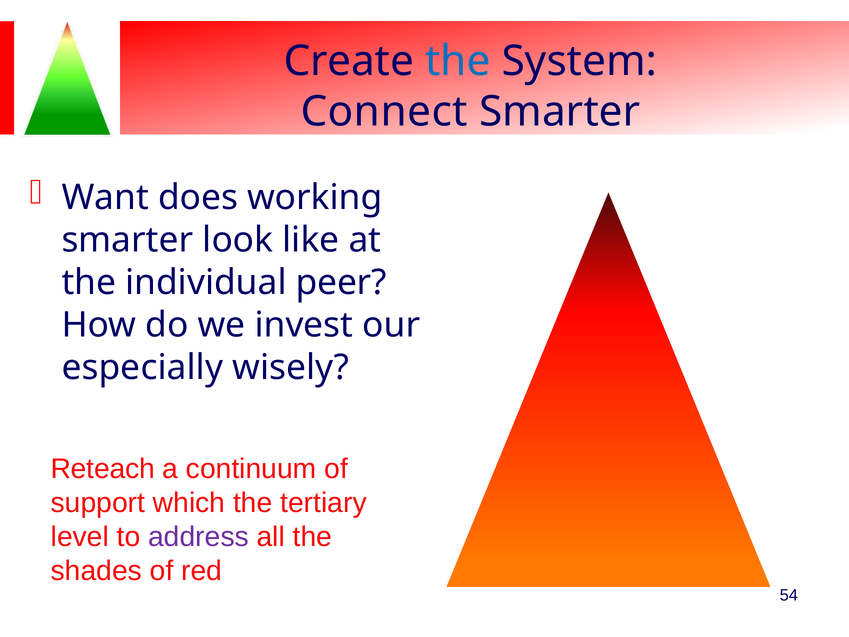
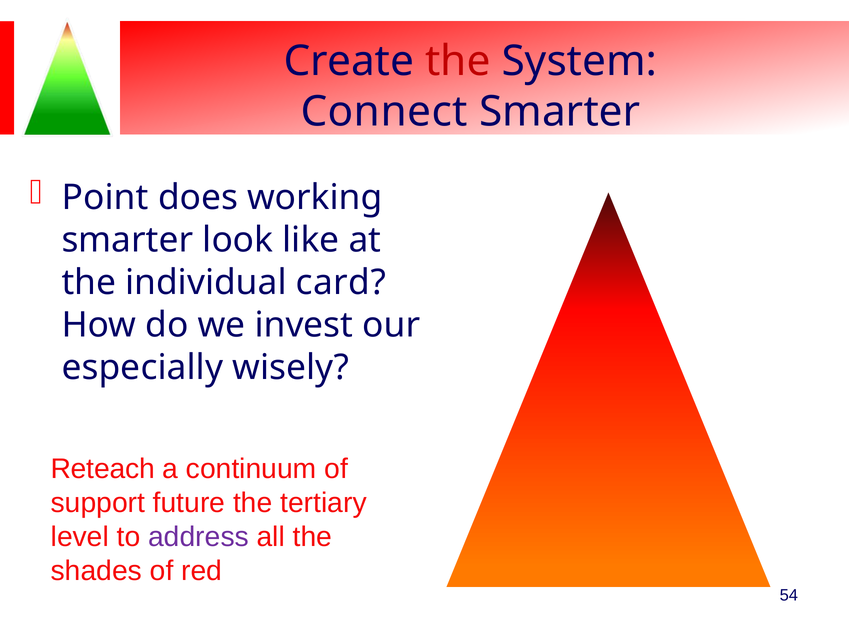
the colour: blue -> red (458, 61)
Want: Want -> Point (105, 198)
peer: peer -> card (341, 283)
which: which -> future (189, 503)
